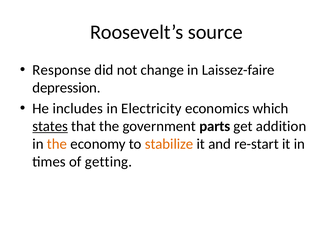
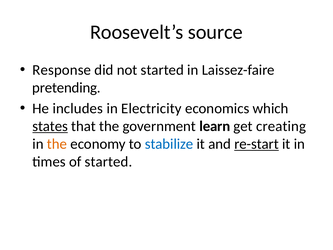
not change: change -> started (162, 70)
depression: depression -> pretending (66, 88)
parts: parts -> learn (215, 126)
addition: addition -> creating (281, 126)
stabilize colour: orange -> blue (169, 144)
re-start underline: none -> present (257, 144)
of getting: getting -> started (109, 162)
